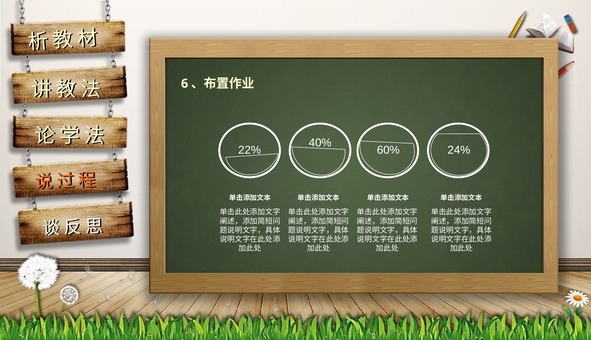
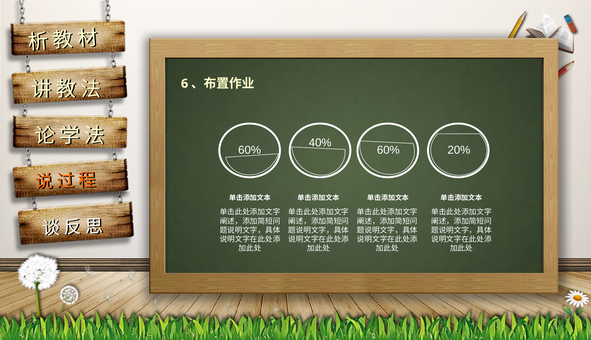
22%: 22% -> 60% (250, 150)
24%: 24% -> 20% (459, 150)
